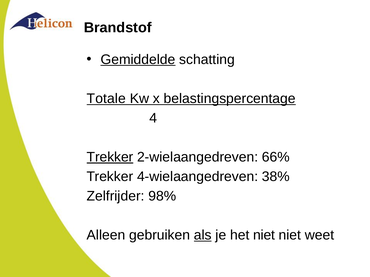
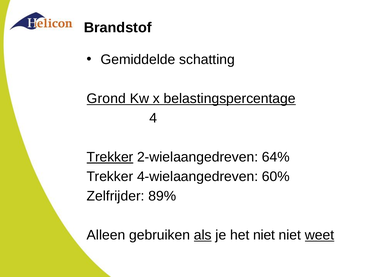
Gemiddelde underline: present -> none (138, 60)
Totale: Totale -> Grond (106, 99)
66%: 66% -> 64% (276, 157)
38%: 38% -> 60% (276, 177)
98%: 98% -> 89% (162, 196)
weet underline: none -> present (320, 236)
